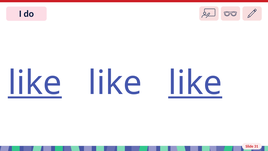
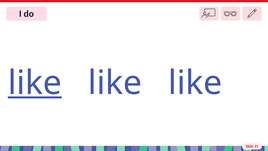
like underline: present -> none (195, 83)
